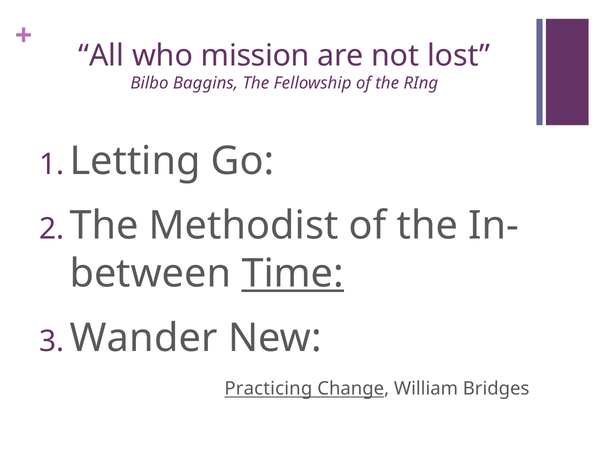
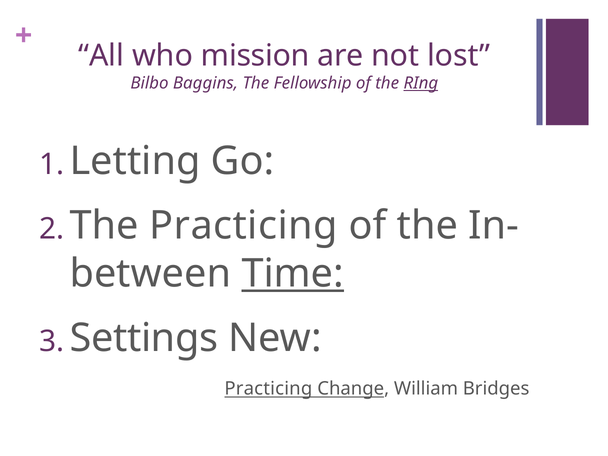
RIng underline: none -> present (421, 83)
The Methodist: Methodist -> Practicing (243, 226)
Wander: Wander -> Settings (144, 338)
